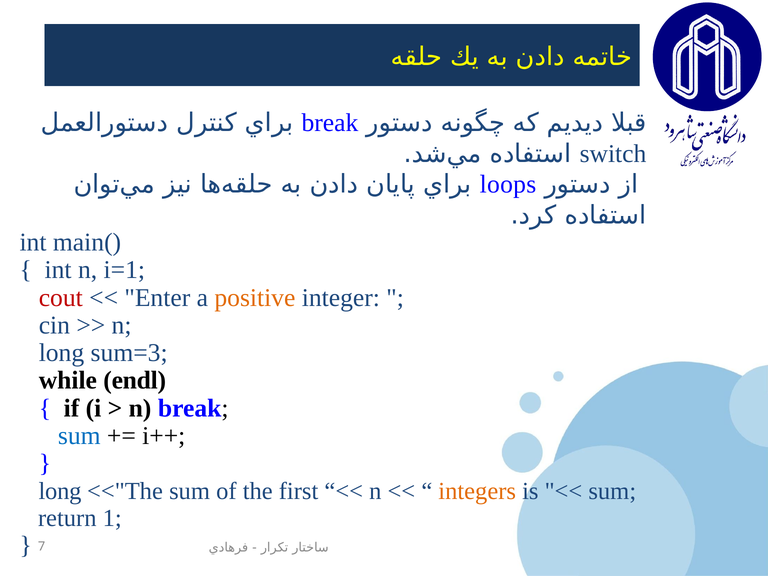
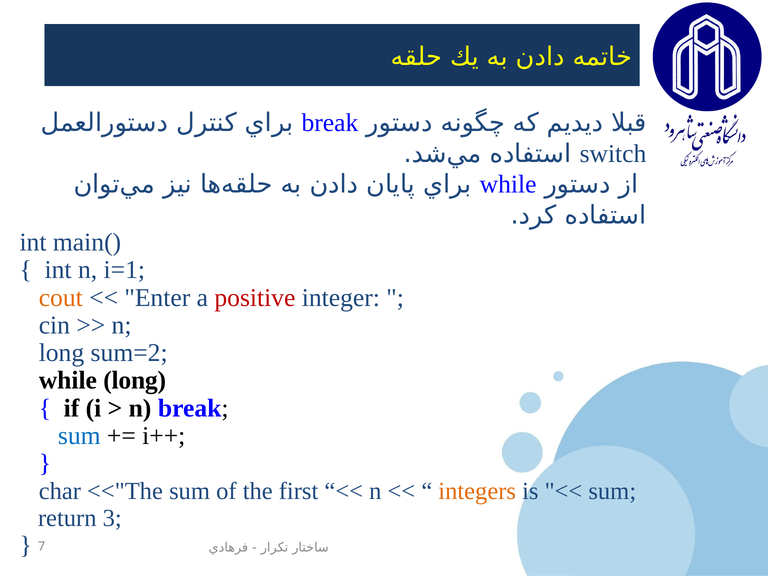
loops: loops -> while (508, 184)
cout colour: red -> orange (61, 298)
positive colour: orange -> red (255, 298)
sum=3: sum=3 -> sum=2 (129, 353)
while endl: endl -> long (135, 380)
long: long -> char (60, 491)
1: 1 -> 3 (112, 518)
